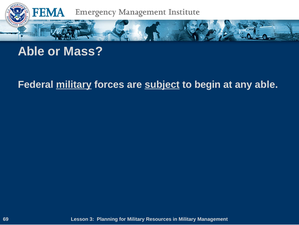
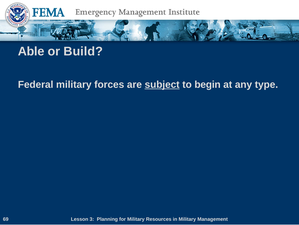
Mass: Mass -> Build (83, 51)
military underline: present -> none (74, 84)
any able: able -> type (266, 84)
